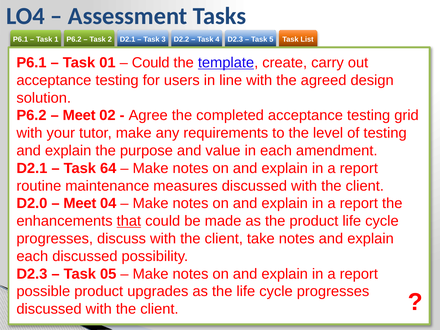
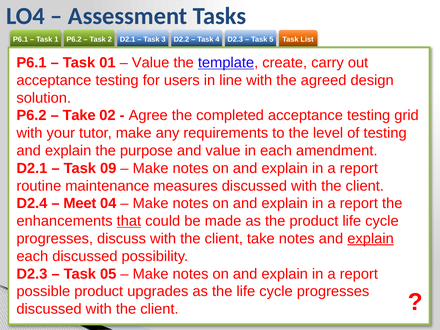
Could: Could -> Value (151, 63)
Meet: Meet -> Take (79, 115)
64: 64 -> 09 (108, 168)
D2.0: D2.0 -> D2.4 (32, 203)
explain underline: none -> present (371, 239)
